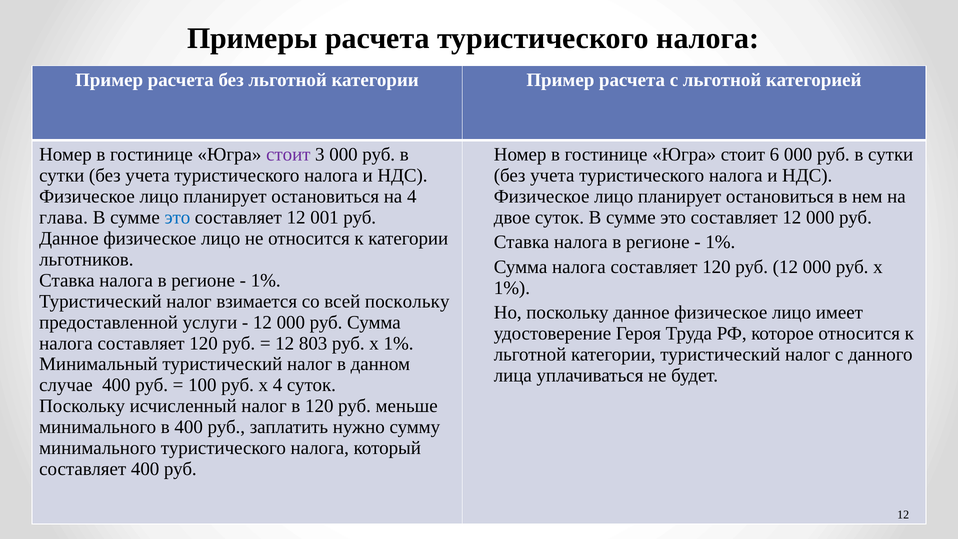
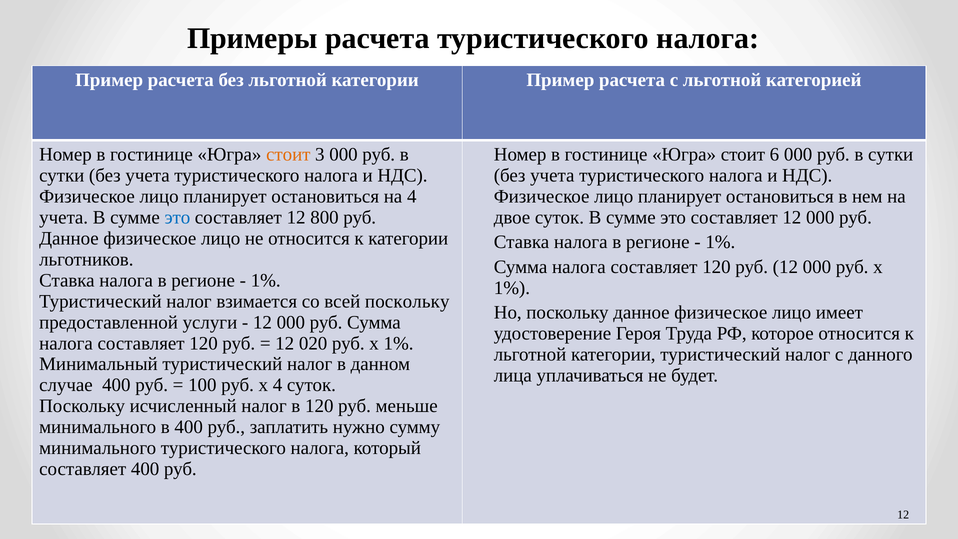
стоит colour: purple -> orange (288, 155)
глава: глава -> учета (64, 217)
001: 001 -> 800 (325, 217)
803: 803 -> 020 (313, 343)
